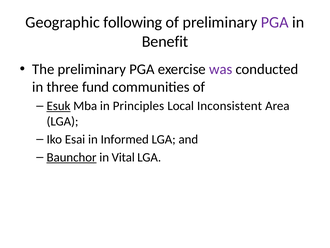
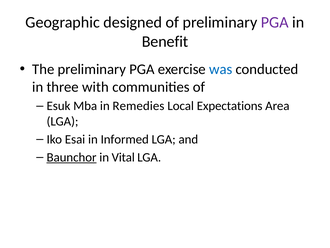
following: following -> designed (133, 22)
was colour: purple -> blue (221, 69)
fund: fund -> with (95, 87)
Esuk underline: present -> none (59, 106)
Principles: Principles -> Remedies (138, 106)
Inconsistent: Inconsistent -> Expectations (230, 106)
